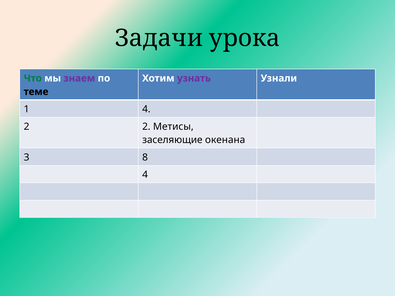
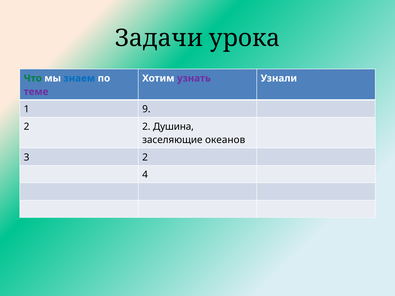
знаем colour: purple -> blue (79, 78)
теме colour: black -> purple (36, 92)
1 4: 4 -> 9 (146, 109)
Метисы: Метисы -> Душина (173, 127)
окенана: окенана -> океанов (225, 140)
3 8: 8 -> 2 (145, 157)
